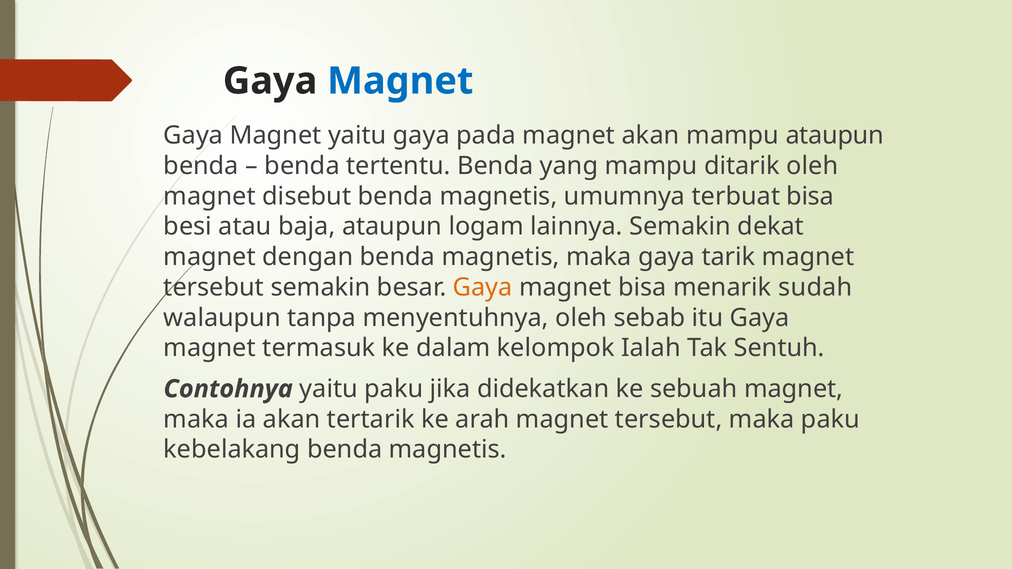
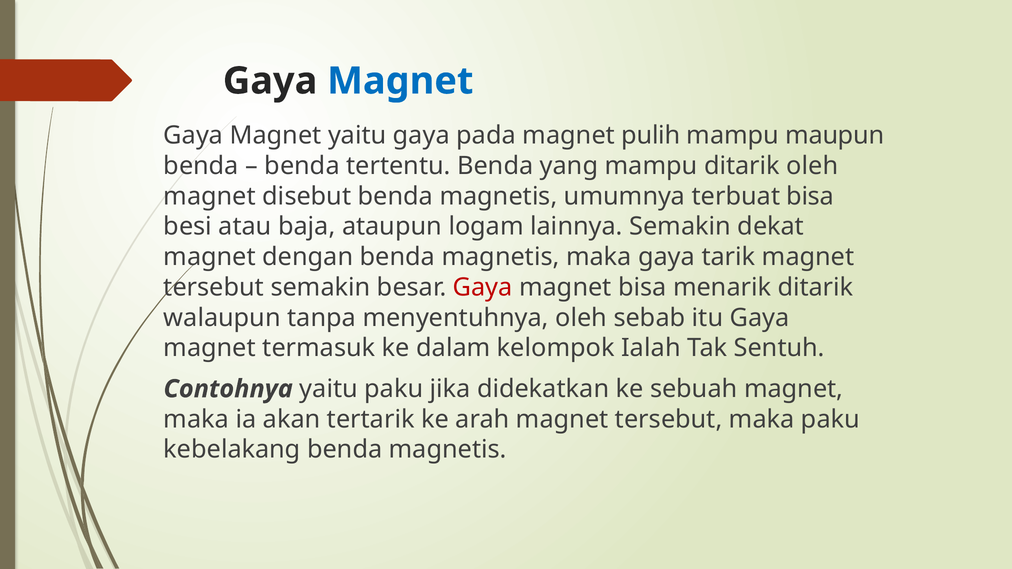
magnet akan: akan -> pulih (651, 136)
mampu ataupun: ataupun -> maupun (835, 136)
Gaya colour: orange -> red (483, 287)
menarik sudah: sudah -> ditarik (816, 287)
